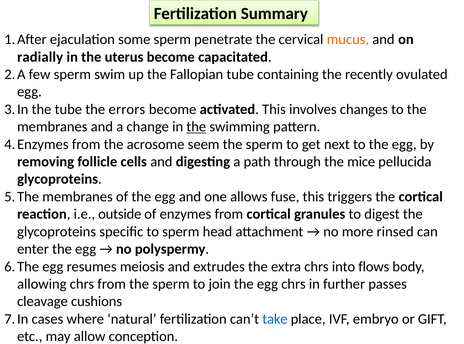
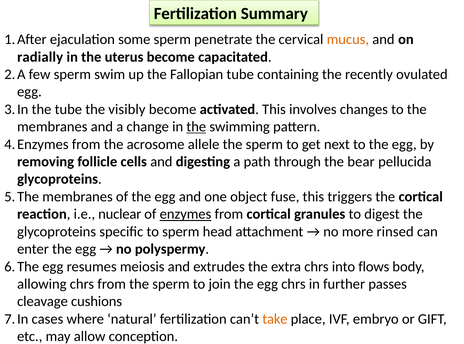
errors: errors -> visibly (127, 109)
seem: seem -> allele (204, 144)
mice: mice -> bear (361, 162)
allows: allows -> object (249, 196)
outside: outside -> nuclear (120, 214)
enzymes underline: none -> present (186, 214)
take colour: blue -> orange (275, 319)
